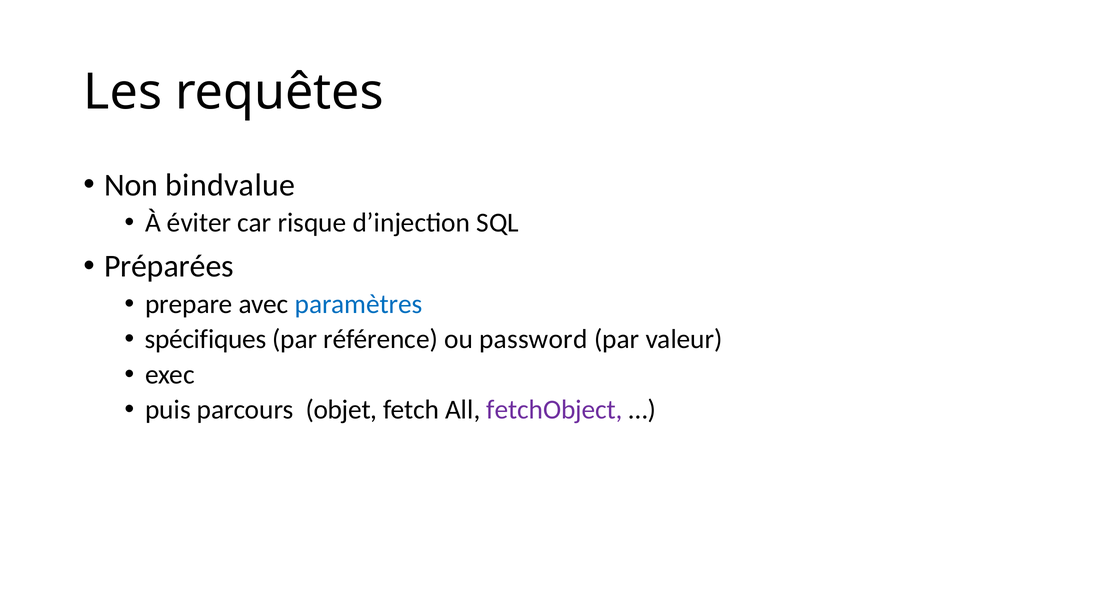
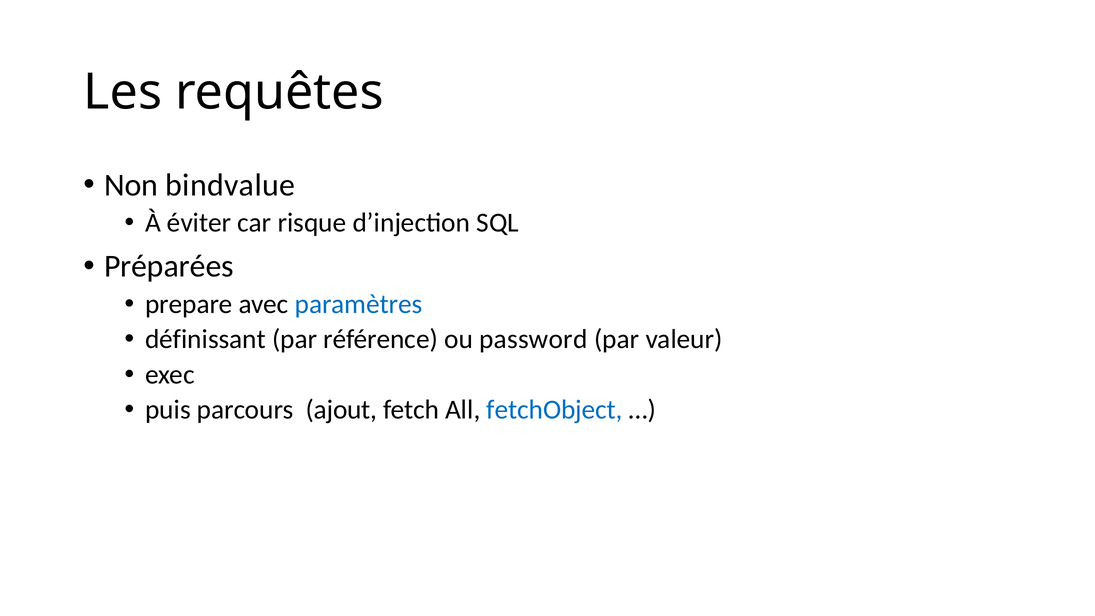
spécifiques: spécifiques -> définissant (205, 339)
objet: objet -> ajout (341, 410)
fetchObject colour: purple -> blue (555, 410)
